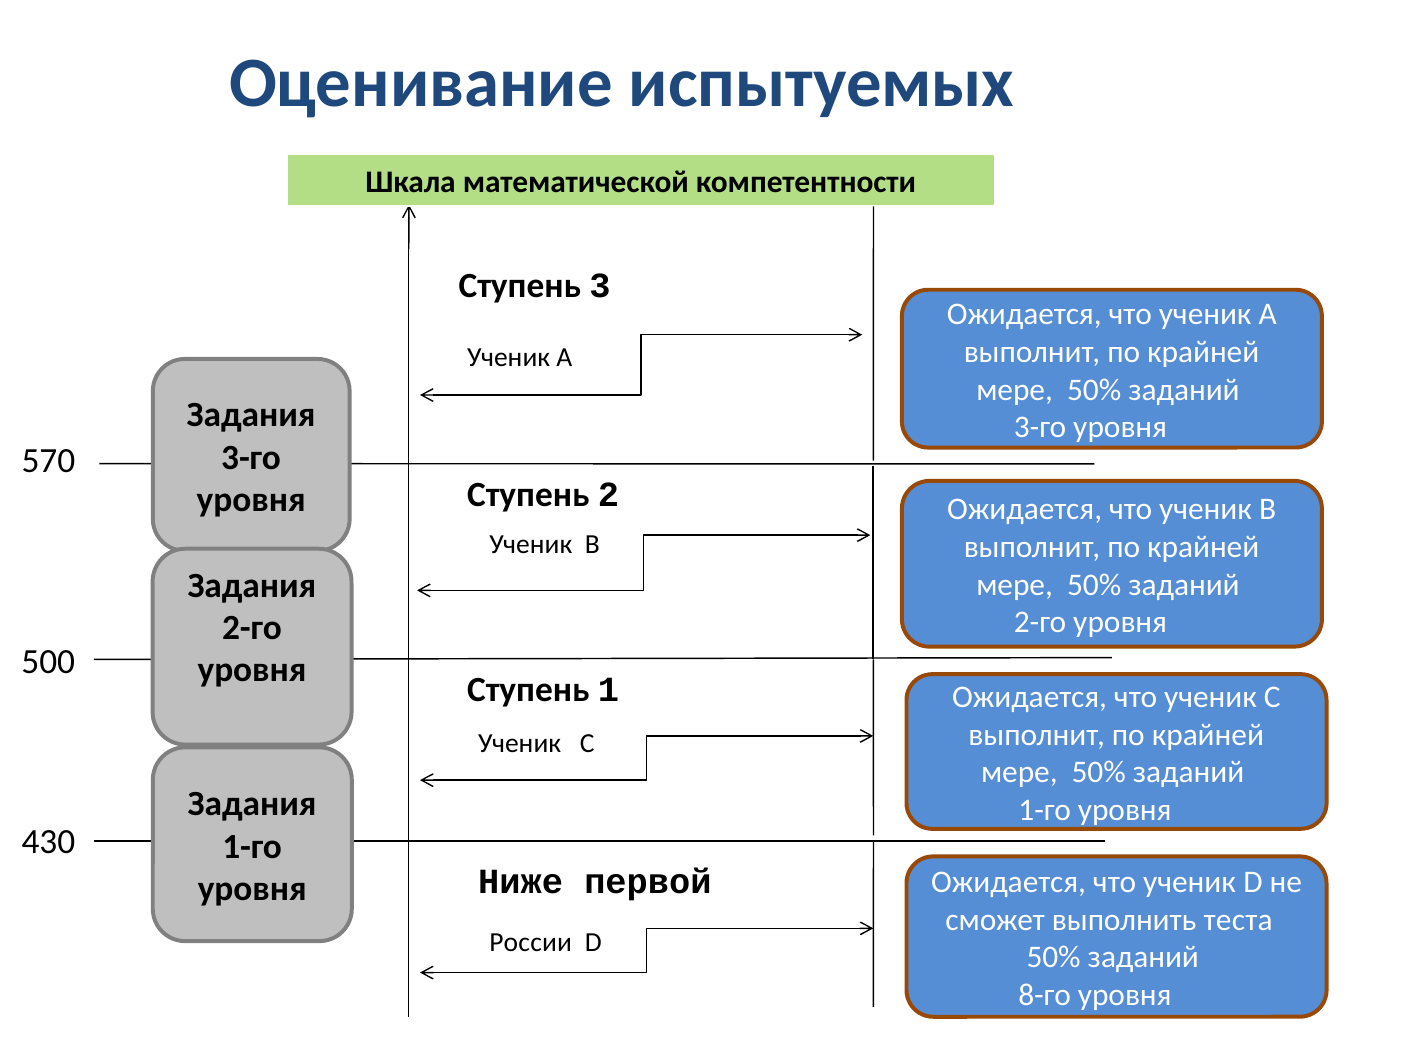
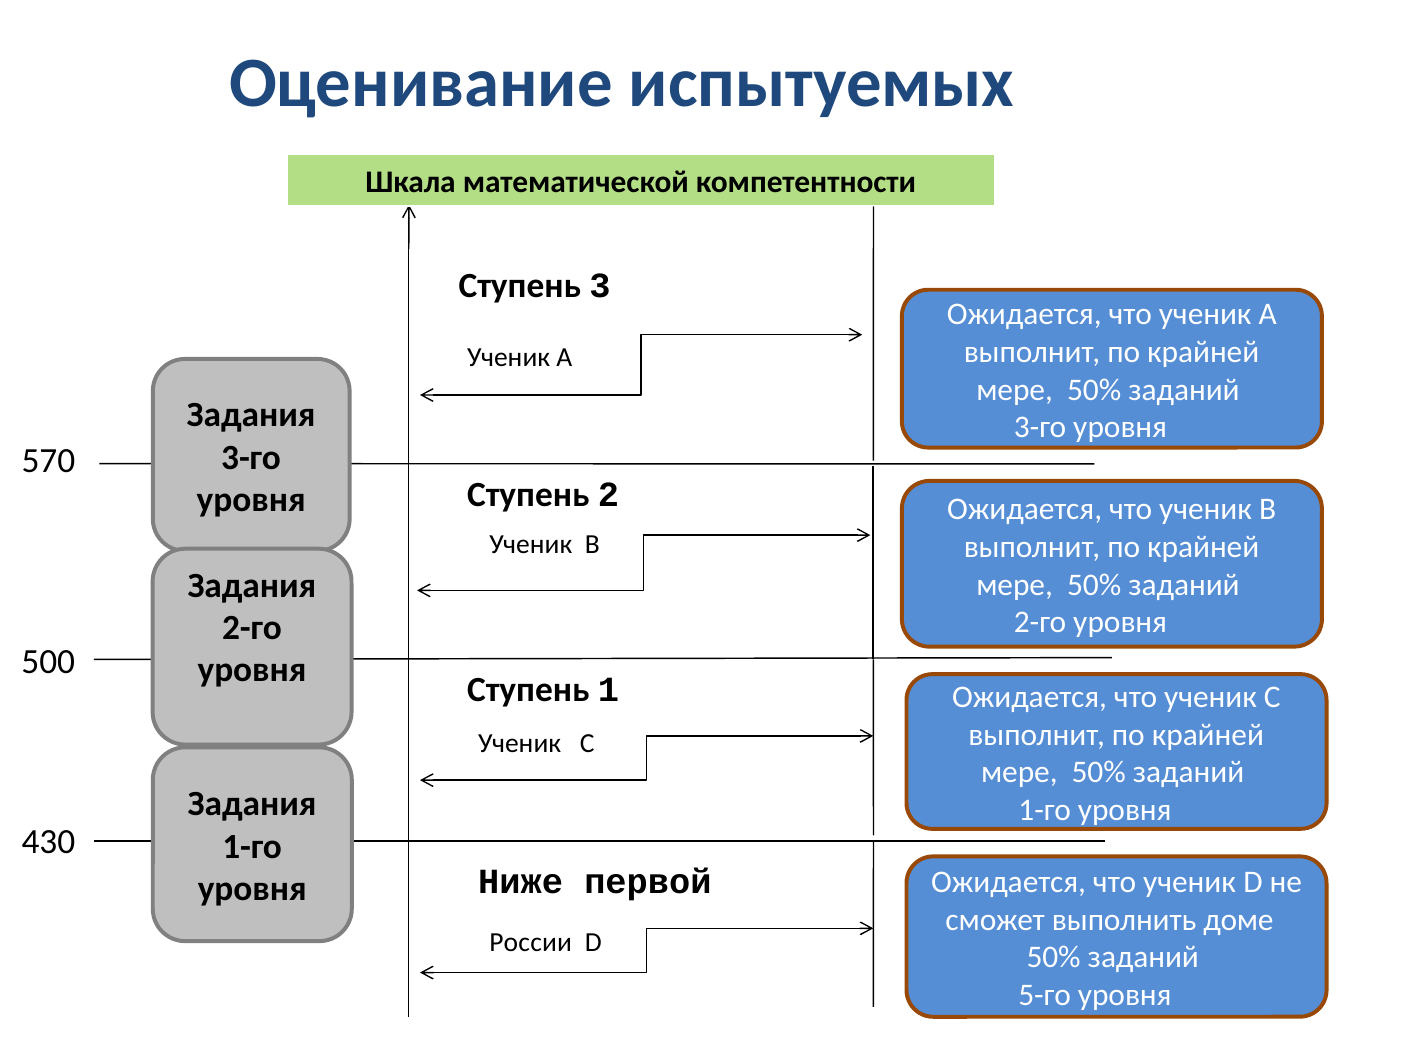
теста: теста -> доме (1238, 920)
8-го: 8-го -> 5-го (1045, 996)
